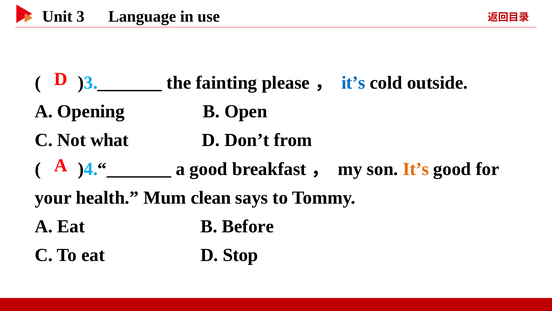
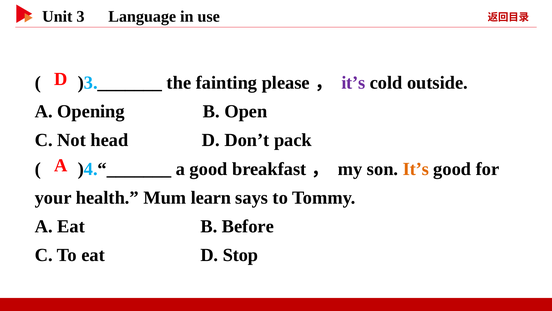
it’s colour: blue -> purple (353, 83)
what: what -> head (109, 140)
from: from -> pack (293, 140)
clean: clean -> learn (211, 197)
